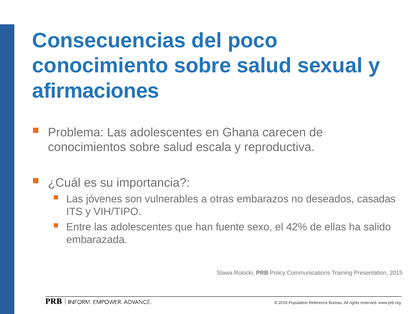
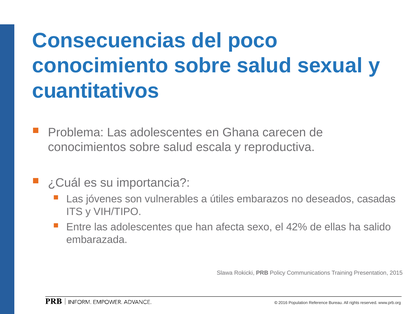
afirmaciones: afirmaciones -> cuantitativos (96, 91)
otras: otras -> útiles (222, 199)
fuente: fuente -> afecta (230, 227)
